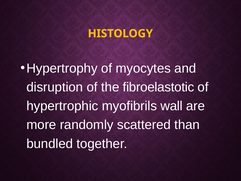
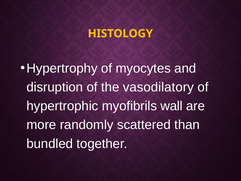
fibroelastotic: fibroelastotic -> vasodilatory (158, 87)
